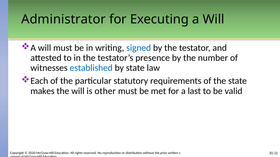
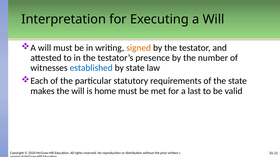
Administrator: Administrator -> Interpretation (64, 19)
signed colour: blue -> orange (139, 48)
other: other -> home (105, 91)
